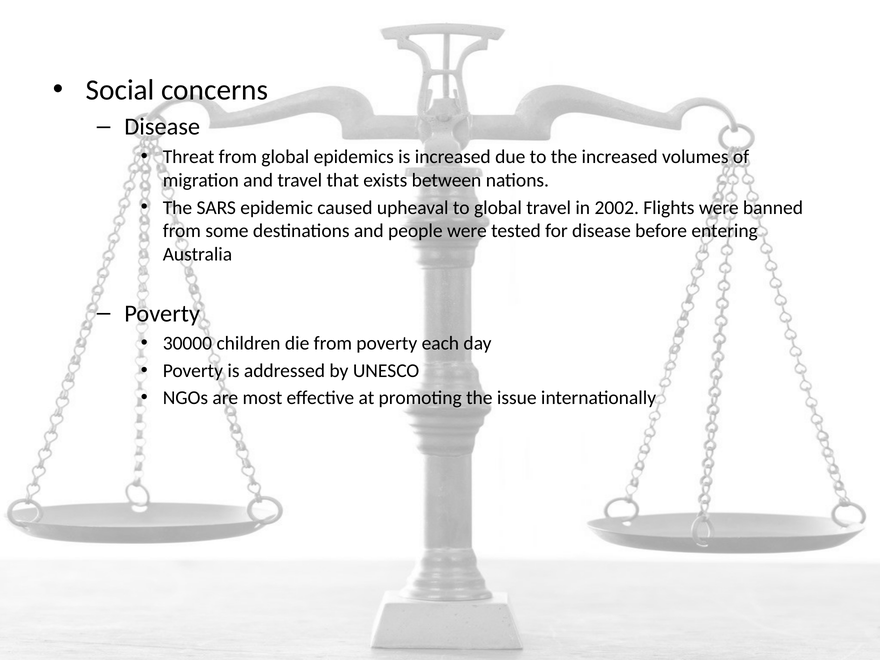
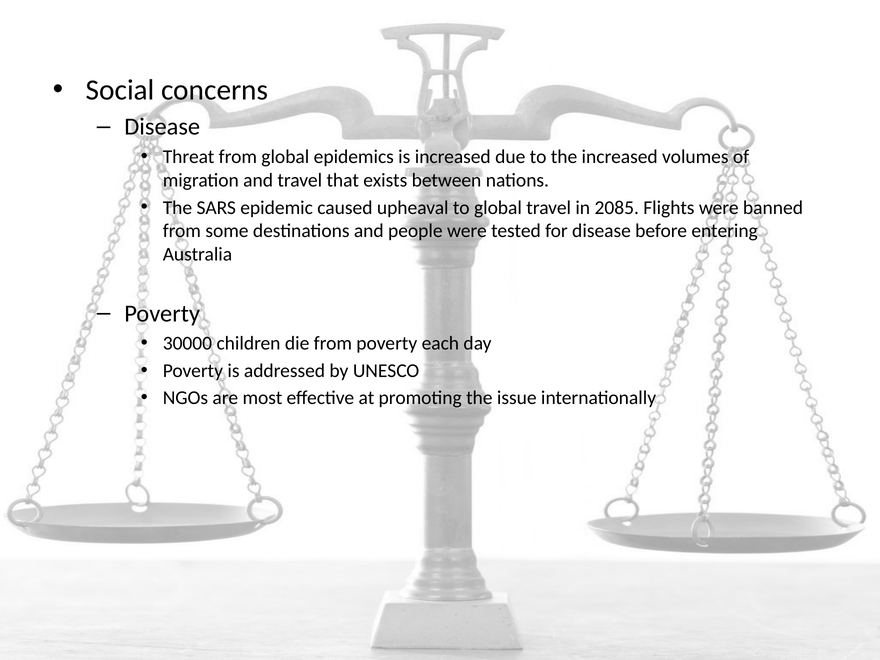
2002: 2002 -> 2085 (617, 208)
